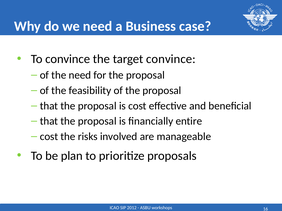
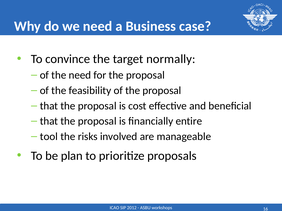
target convince: convince -> normally (171, 59)
cost: cost -> tool (49, 137)
